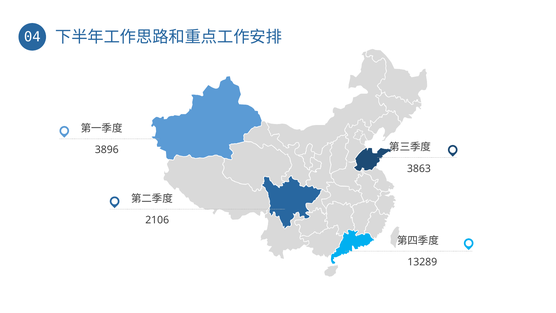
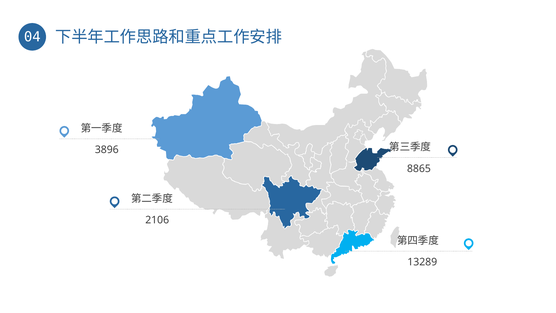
3863: 3863 -> 8865 (419, 169)
